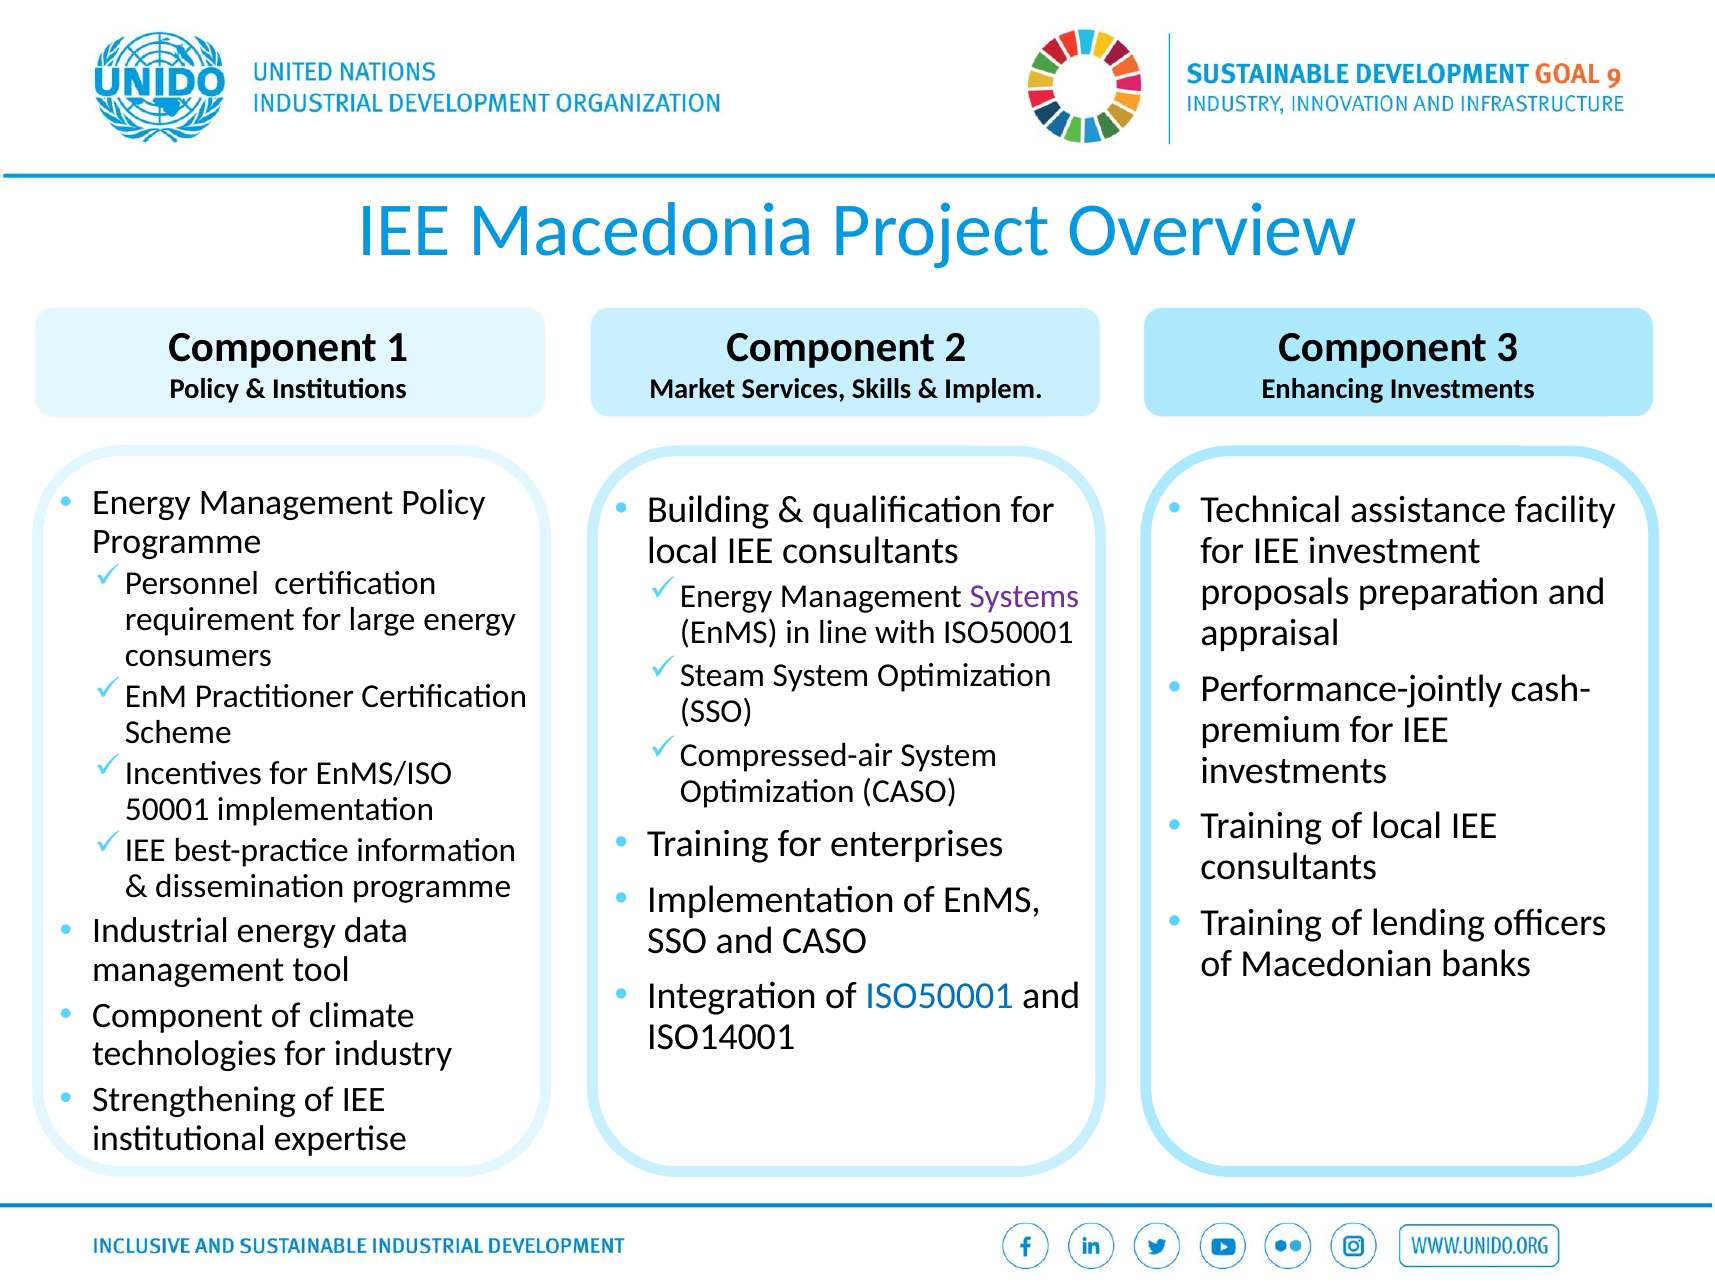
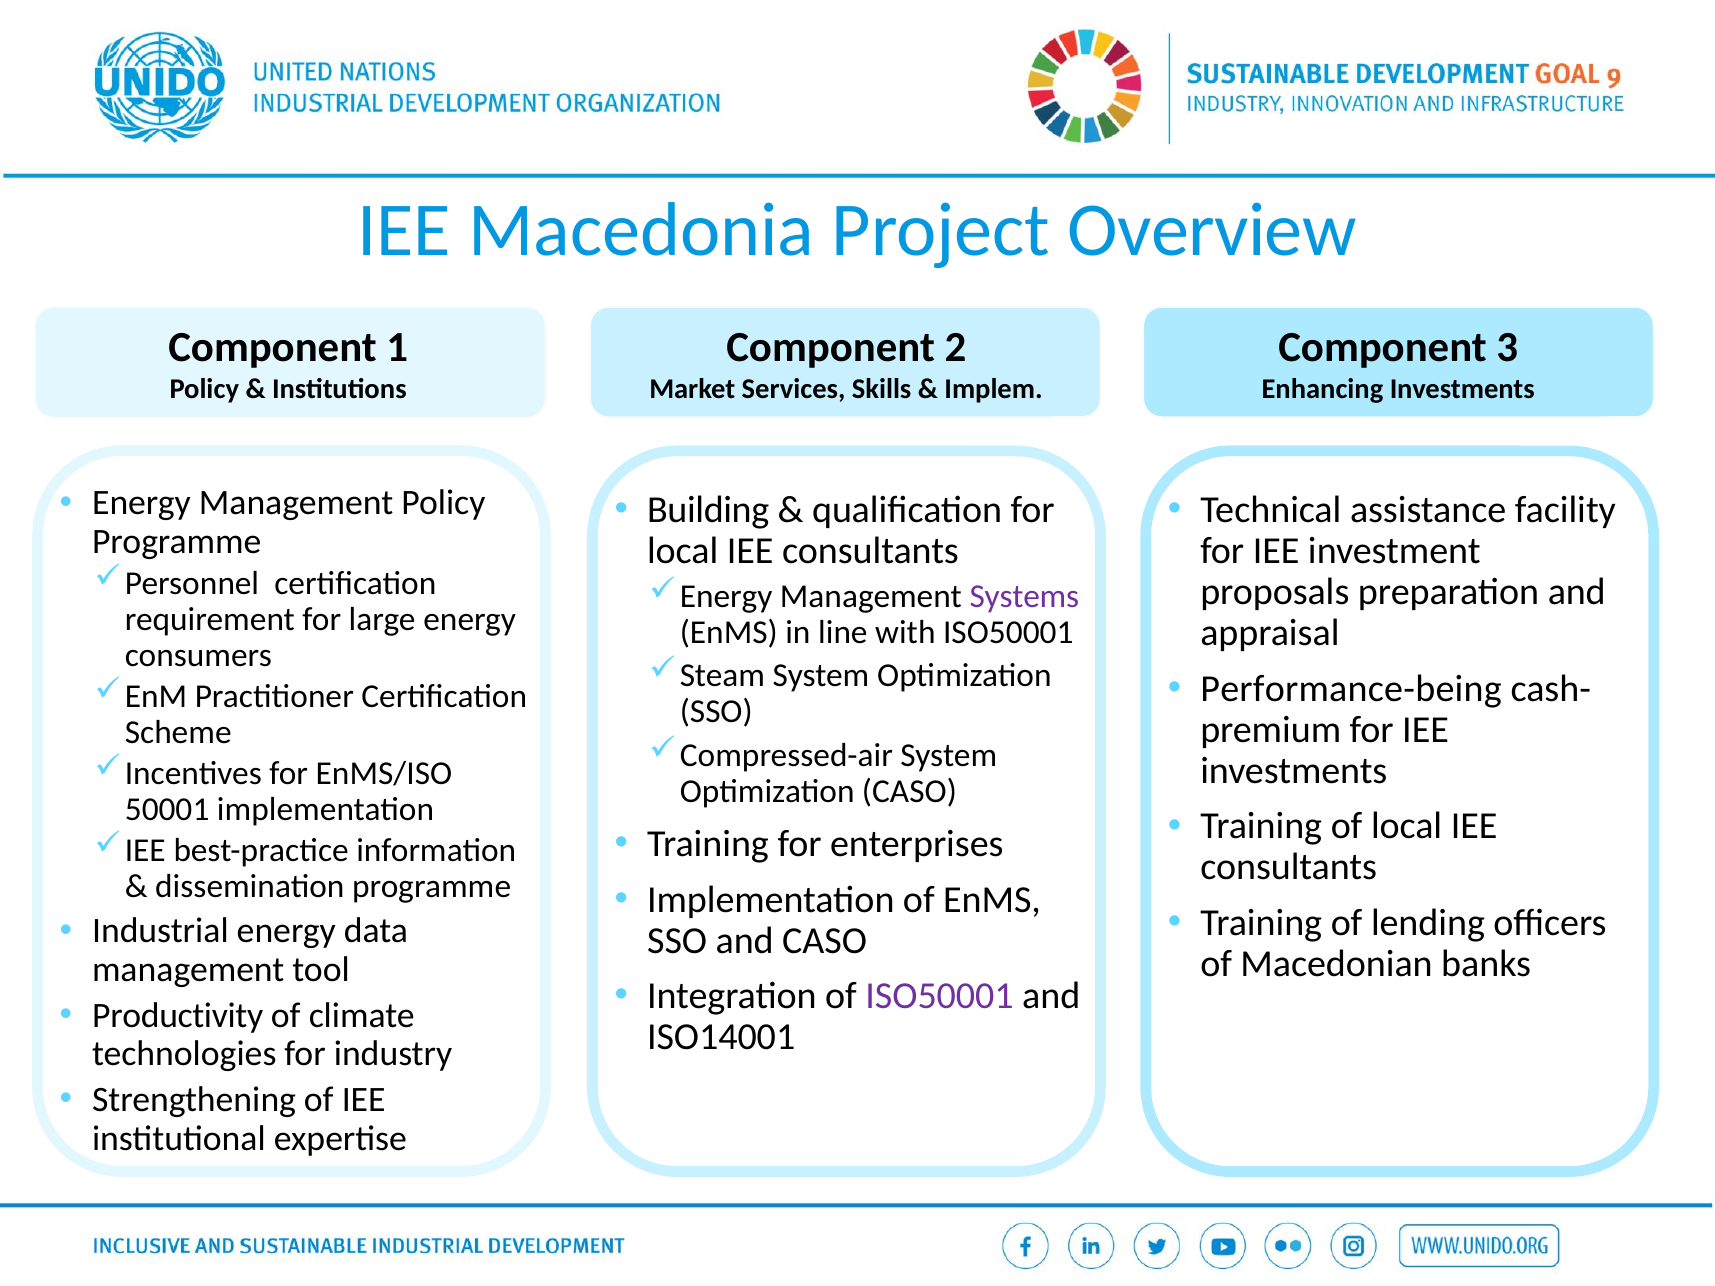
Performance-jointly: Performance-jointly -> Performance-being (1351, 689)
ISO50001 colour: blue -> purple (940, 996)
Component: Component -> Productivity (178, 1015)
